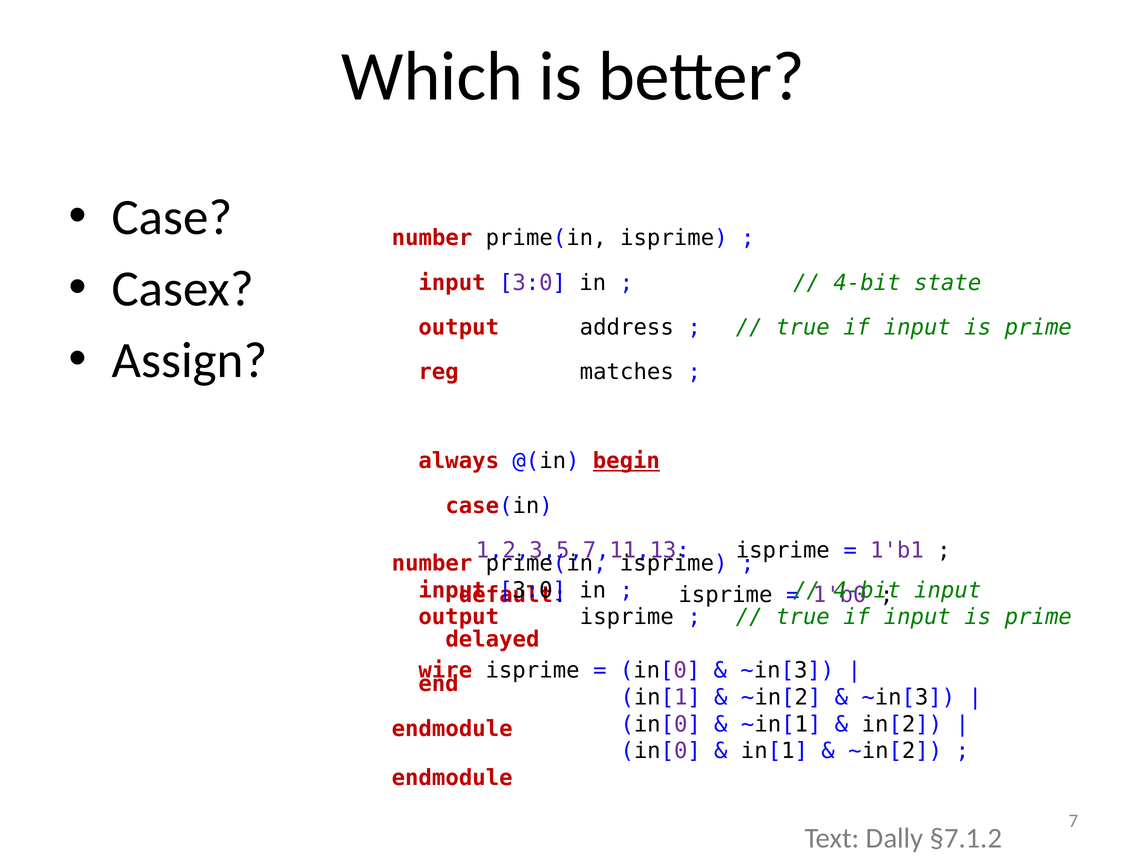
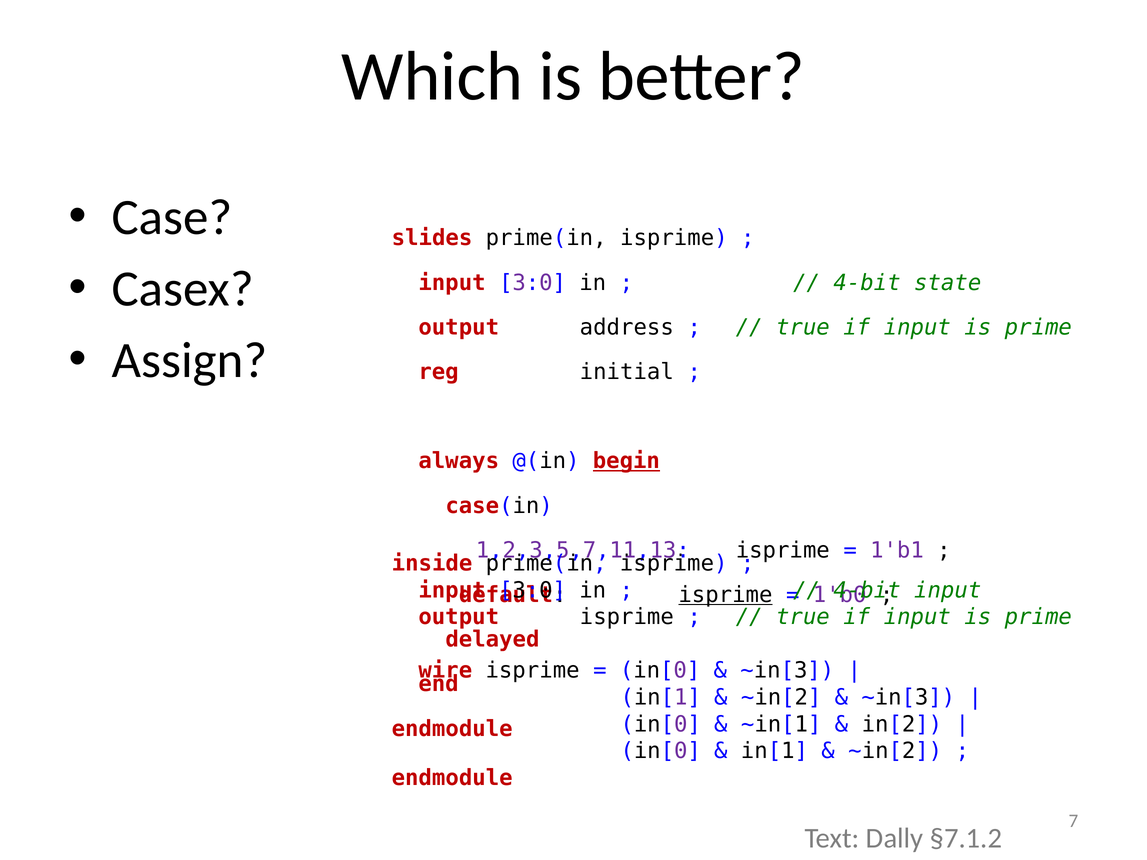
number: number -> slides (432, 238)
matches: matches -> initial (627, 372)
number: number -> inside (432, 564)
isprime underline: none -> present (725, 595)
